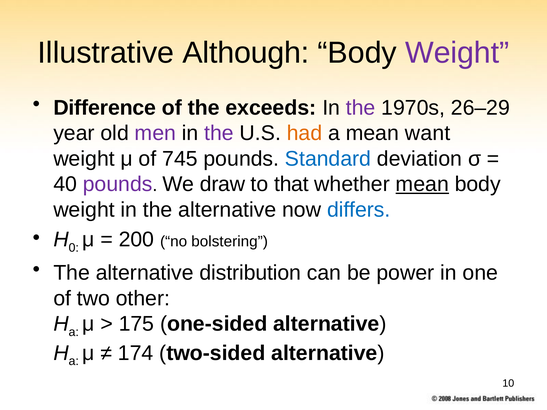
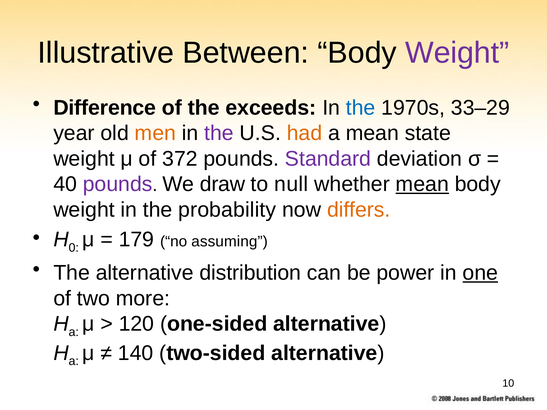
Although: Although -> Between (246, 53)
the colour: purple -> blue (361, 108)
26–29: 26–29 -> 33–29 (480, 108)
men colour: purple -> orange (155, 133)
want: want -> state (428, 133)
745: 745 -> 372 (180, 159)
Standard colour: blue -> purple (328, 159)
that: that -> null (291, 184)
in the alternative: alternative -> probability (227, 210)
differs colour: blue -> orange (359, 210)
200: 200 -> 179 (136, 240)
bolstering: bolstering -> assuming (230, 242)
one underline: none -> present (480, 273)
other: other -> more (143, 299)
175: 175 -> 120 (136, 324)
174: 174 -> 140 (136, 353)
